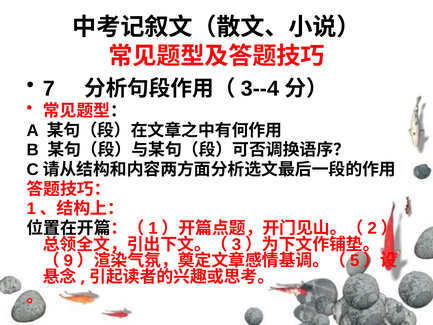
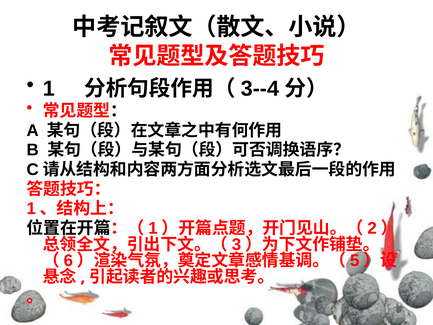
7: 7 -> 1 (49, 89)
9: 9 -> 6 (68, 260)
